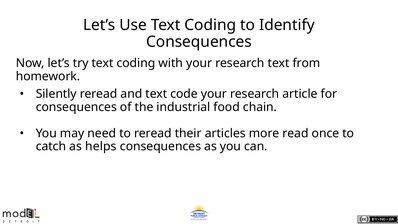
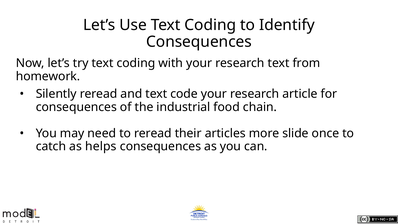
read: read -> slide (295, 133)
